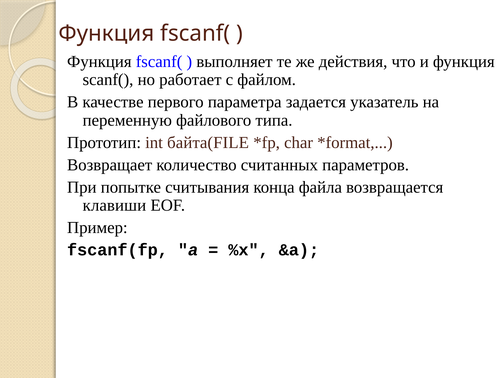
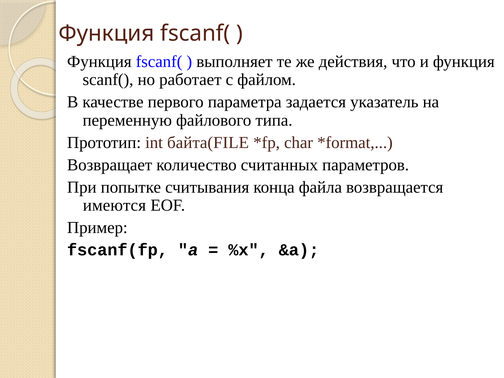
клавиши: клавиши -> имеются (114, 205)
